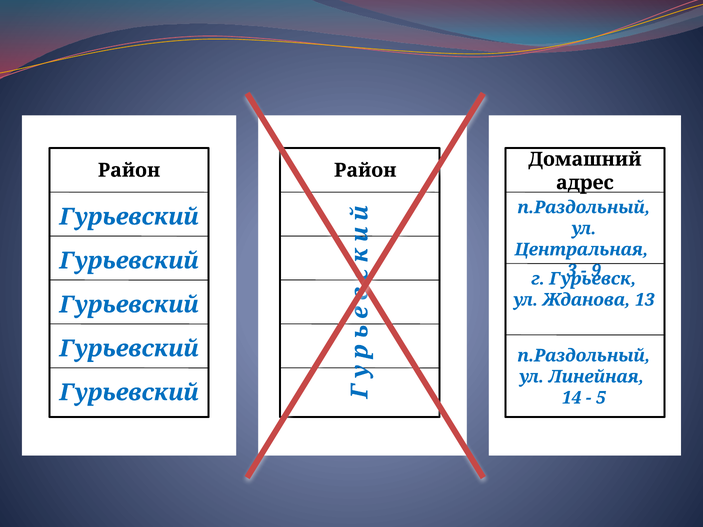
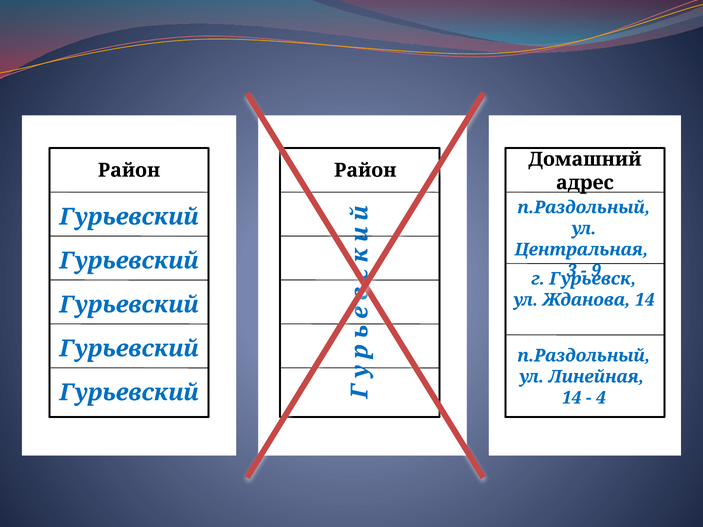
Жданова 13: 13 -> 14 (645, 300)
5: 5 -> 4 (601, 398)
